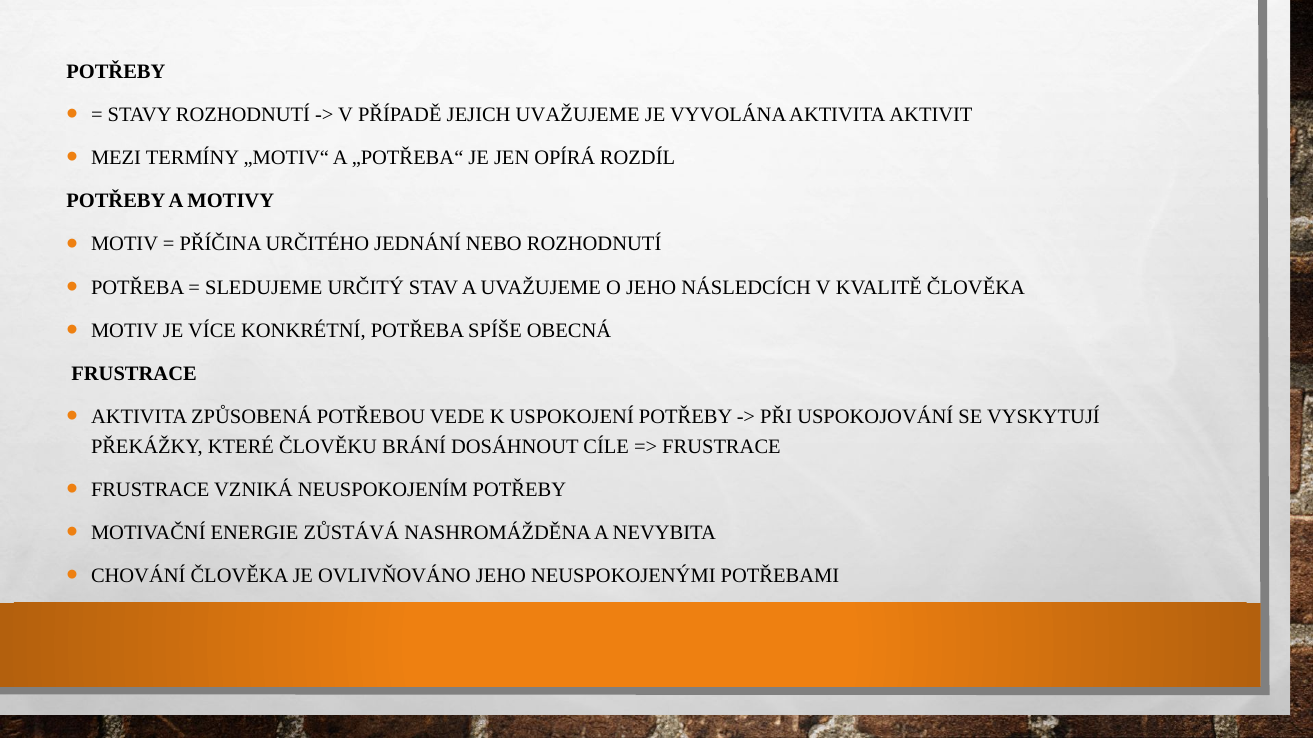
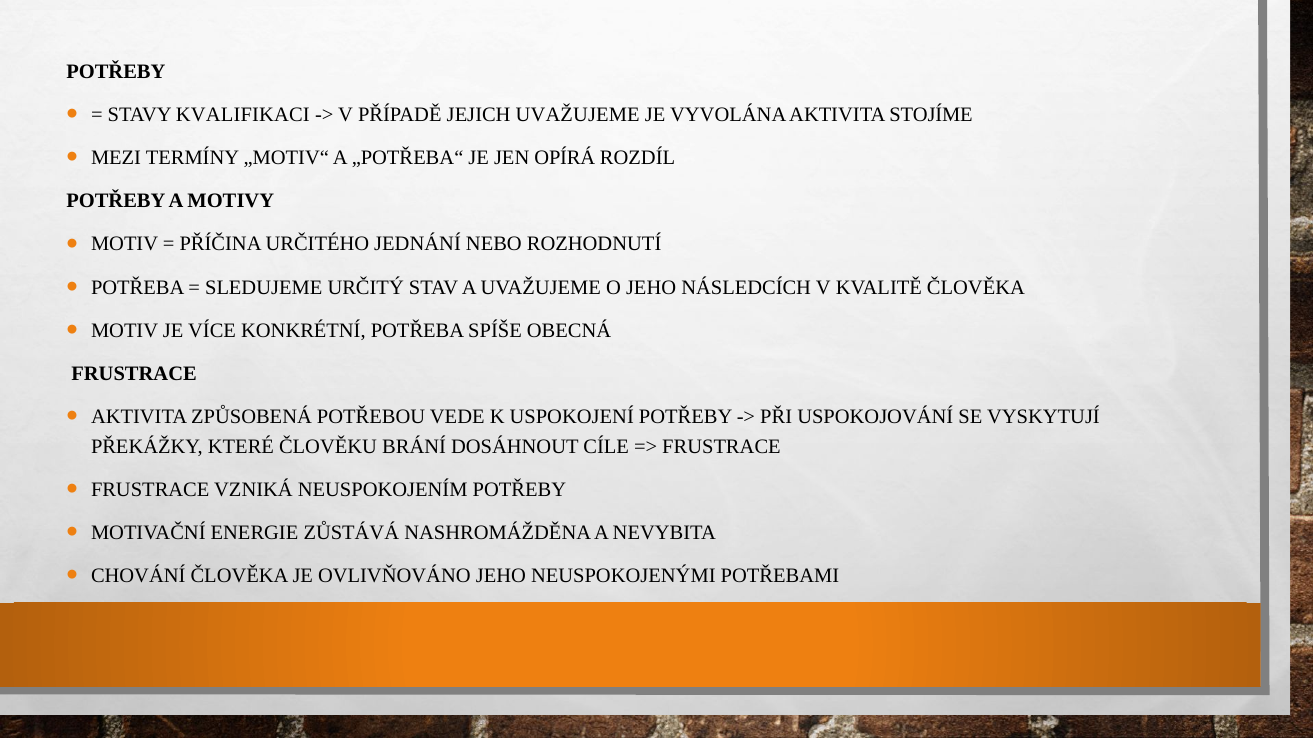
STAVY ROZHODNUTÍ: ROZHODNUTÍ -> KVALIFIKACI (243, 115)
AKTIVIT: AKTIVIT -> STOJÍME (931, 115)
